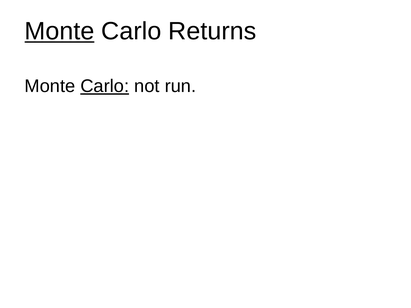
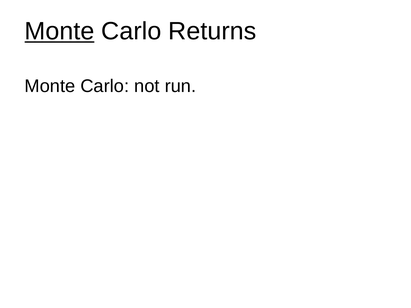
Carlo underline: present -> none (105, 86)
